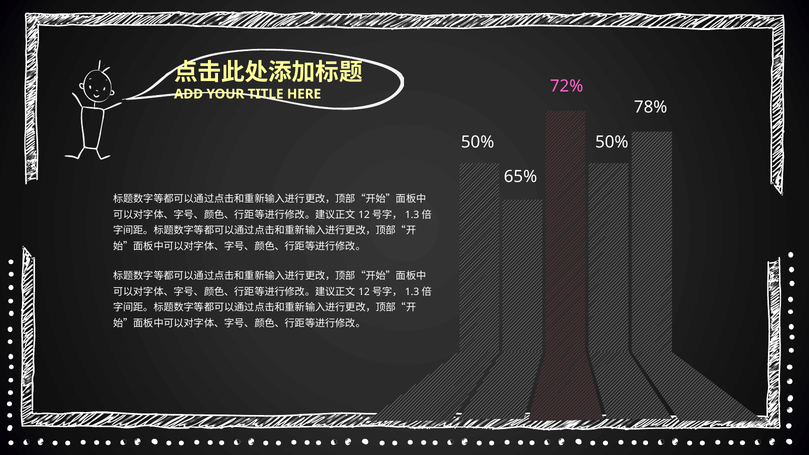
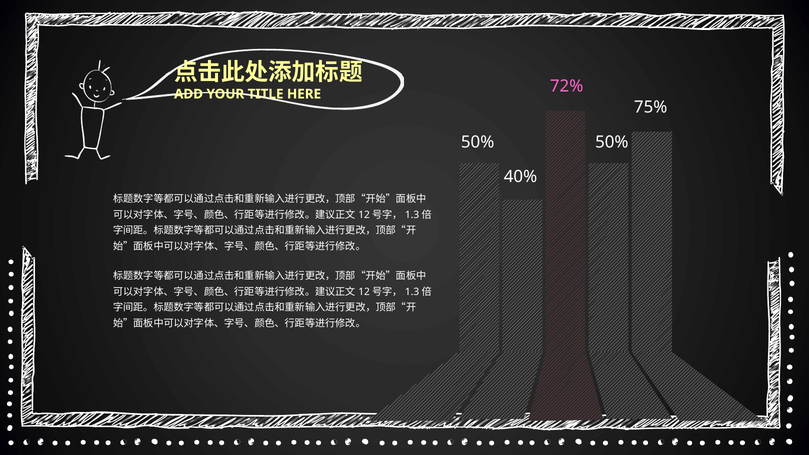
78%: 78% -> 75% (651, 107)
65%: 65% -> 40% (521, 177)
